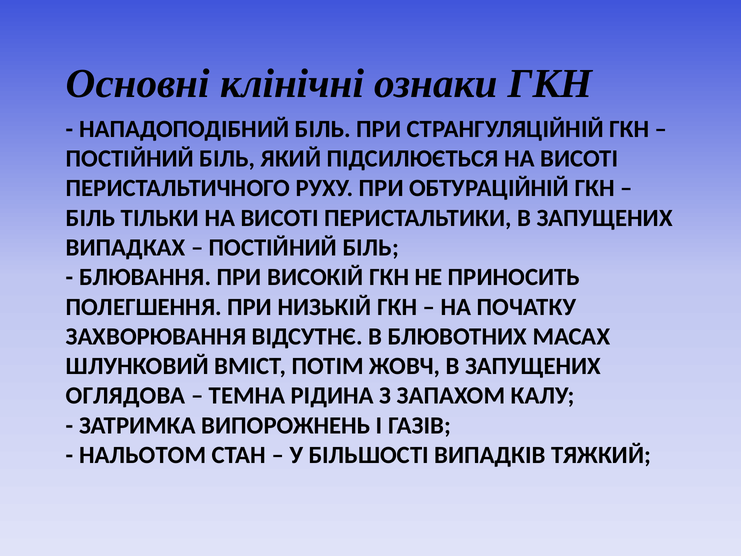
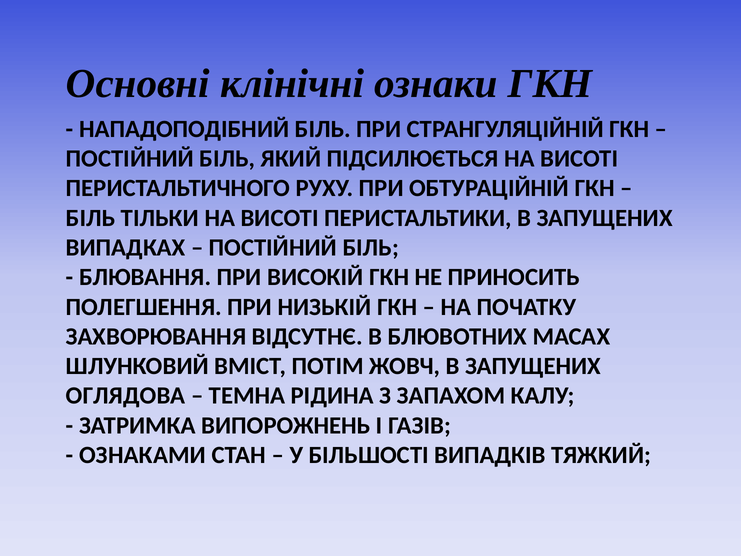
НАЛЬОТОМ: НАЛЬОТОМ -> ОЗНАКАМИ (143, 455)
